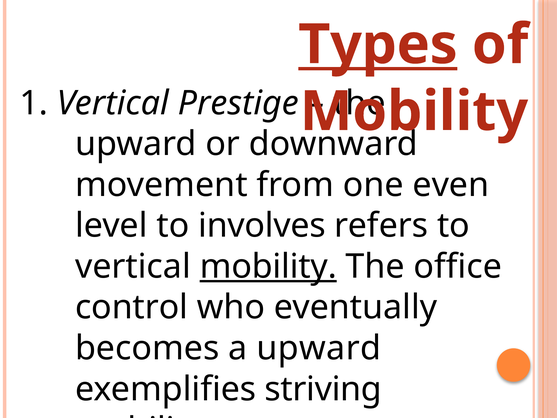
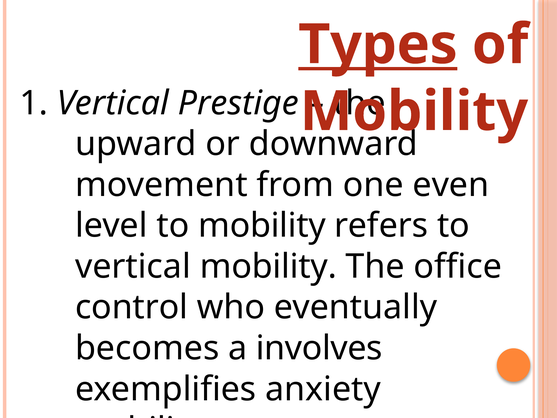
to involves: involves -> mobility (262, 226)
mobility underline: present -> none (268, 266)
a upward: upward -> involves (319, 348)
striving: striving -> anxiety (323, 389)
